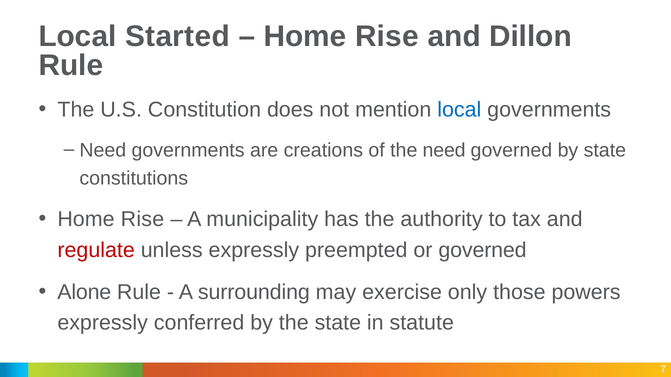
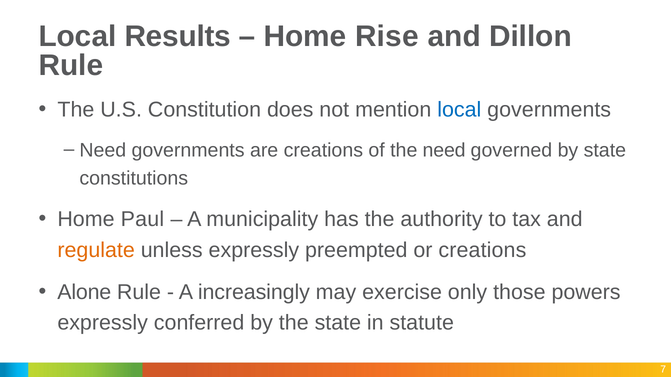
Started: Started -> Results (178, 37)
Rise: Rise -> Paul (142, 220)
regulate colour: red -> orange (96, 250)
or governed: governed -> creations (482, 250)
surrounding: surrounding -> increasingly (254, 292)
